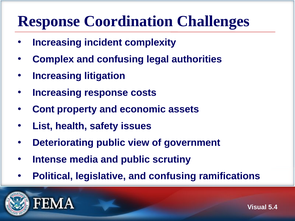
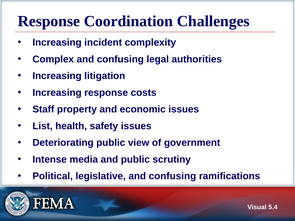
Cont: Cont -> Staff (43, 109)
economic assets: assets -> issues (184, 109)
